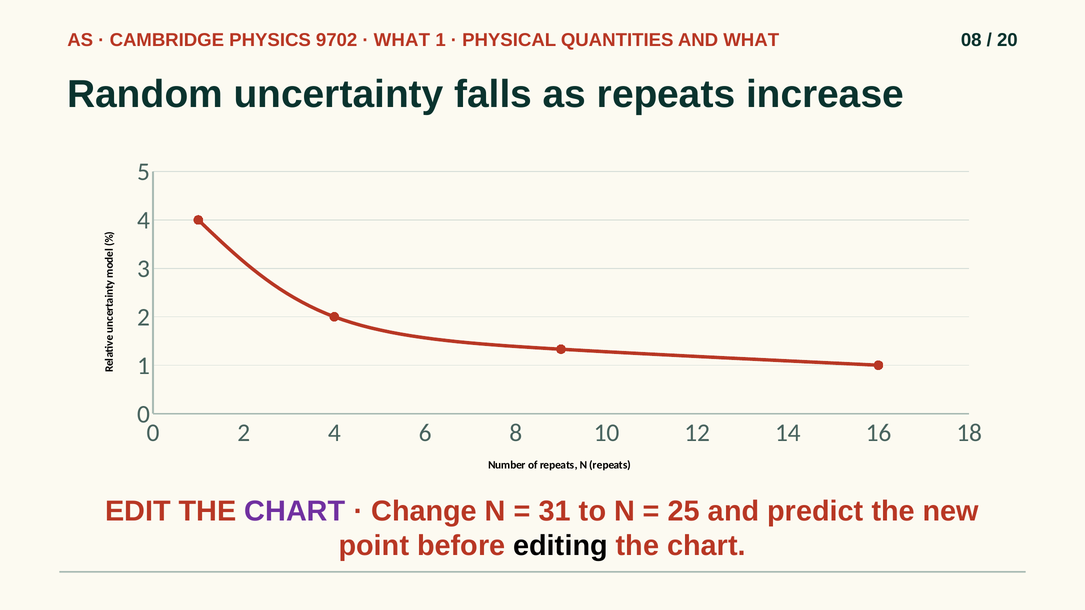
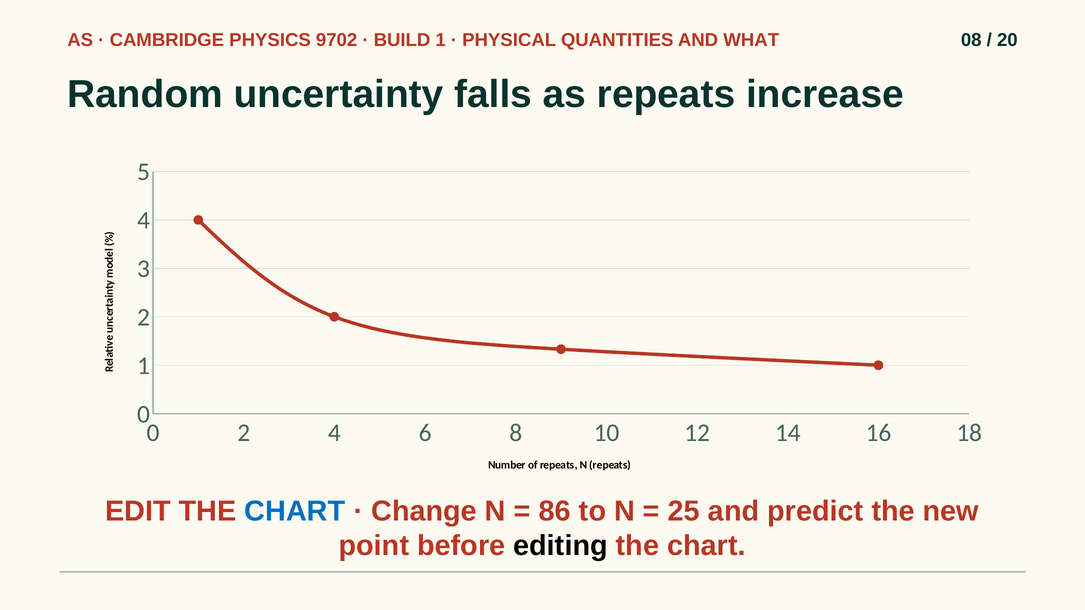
WHAT: WHAT -> BUILD (402, 40)
CHART colour: purple -> blue (295, 512)
31: 31 -> 86 (555, 512)
